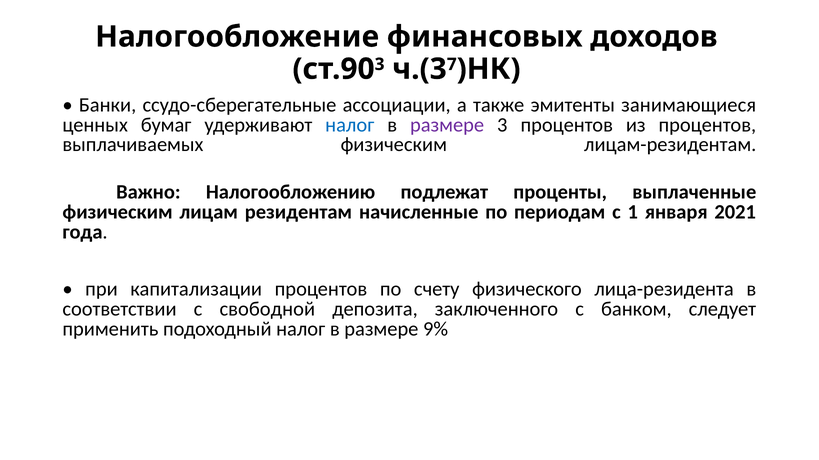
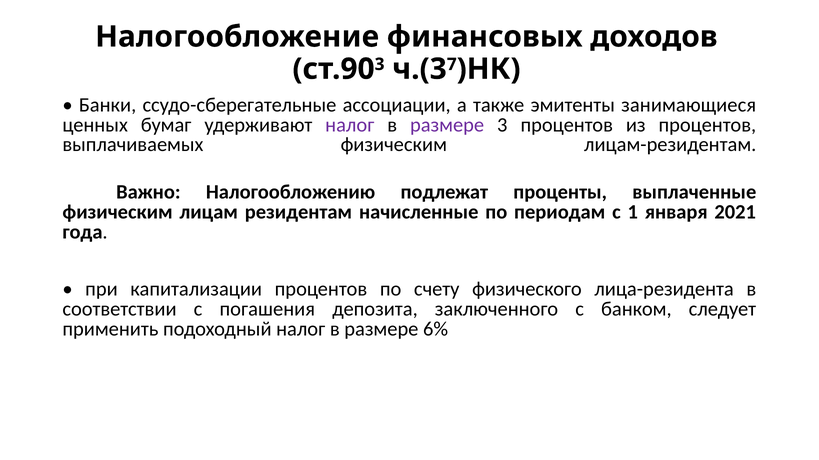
налог colour: blue -> purple (350, 125)
свободной: свободной -> погашения (267, 309)
9%: 9% -> 6% (436, 329)
